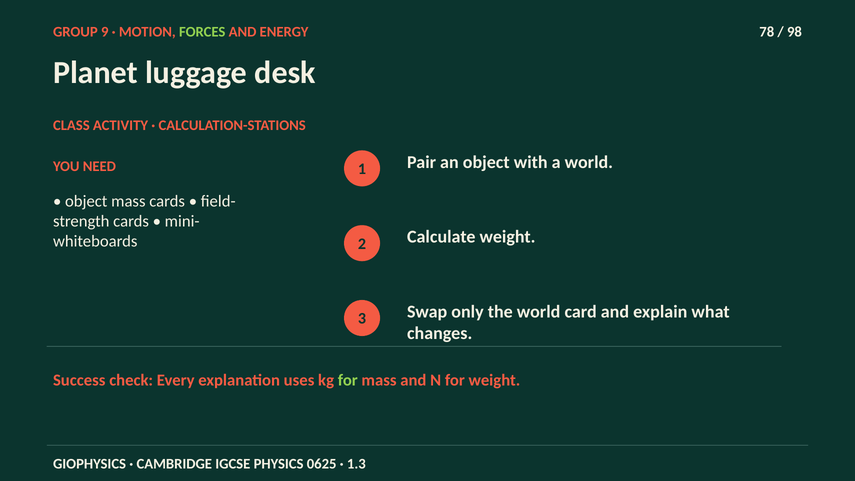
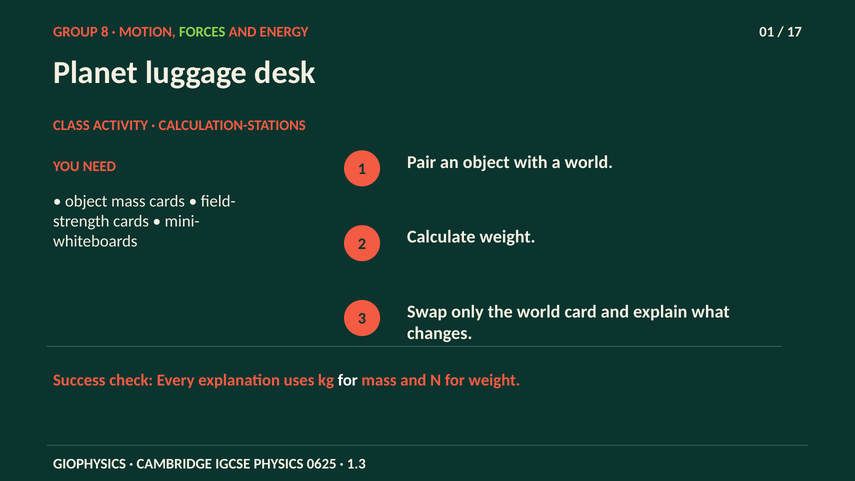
9: 9 -> 8 (105, 32)
78: 78 -> 01 (767, 32)
98: 98 -> 17 (794, 32)
for colour: light green -> white (348, 380)
